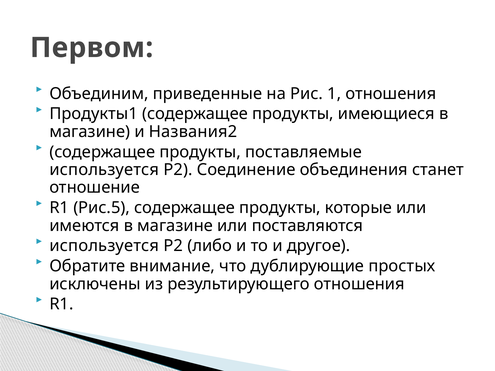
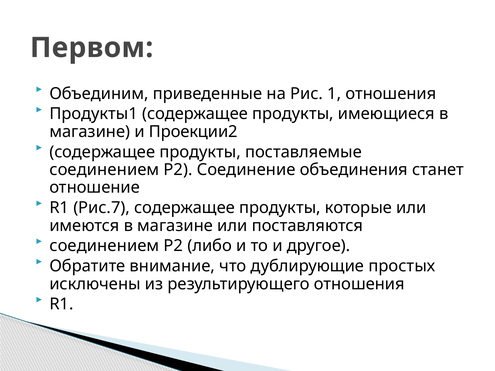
Названия2: Названия2 -> Проекции2 (193, 132)
используется: используется -> соединением (104, 170)
Рис.5: Рис.5 -> Рис.7 (102, 208)
используется: используется -> соединением (104, 246)
